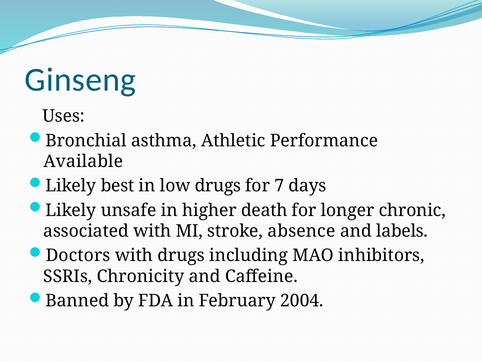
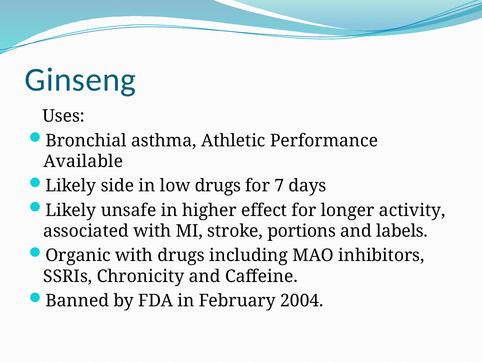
best: best -> side (117, 186)
death: death -> effect (264, 210)
chronic: chronic -> activity (412, 210)
absence: absence -> portions (302, 231)
Doctors: Doctors -> Organic (78, 255)
